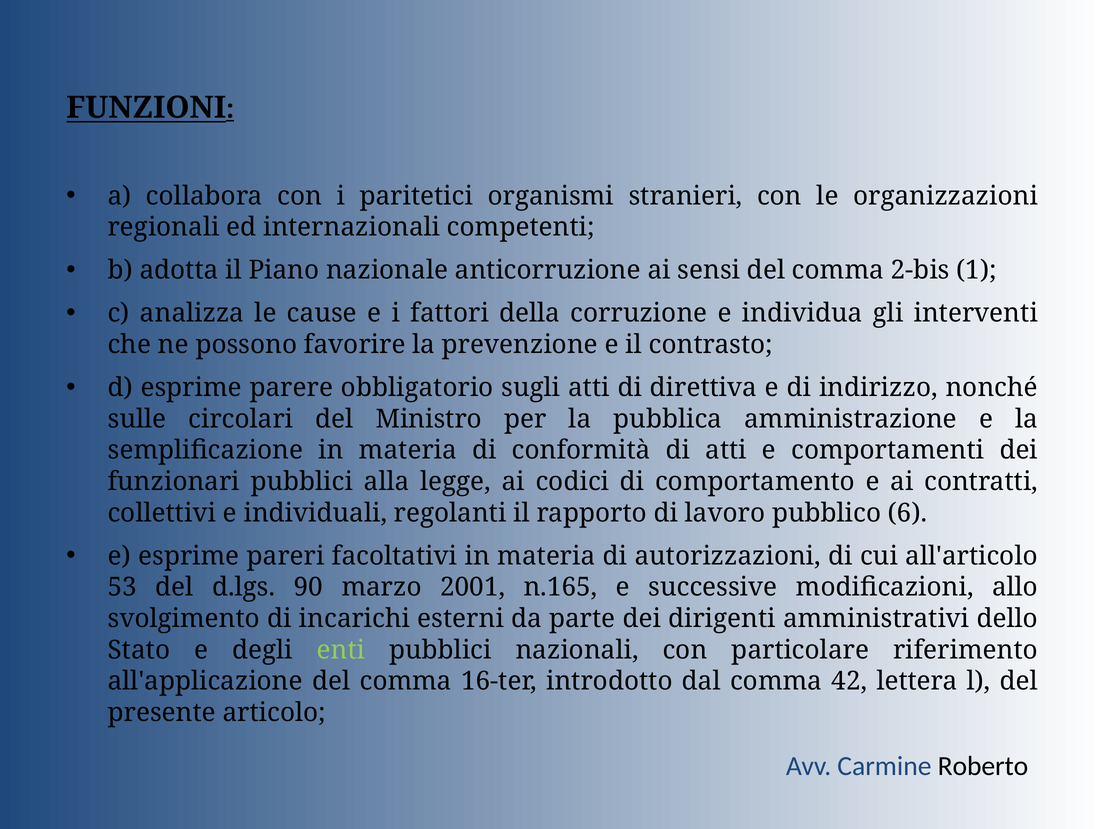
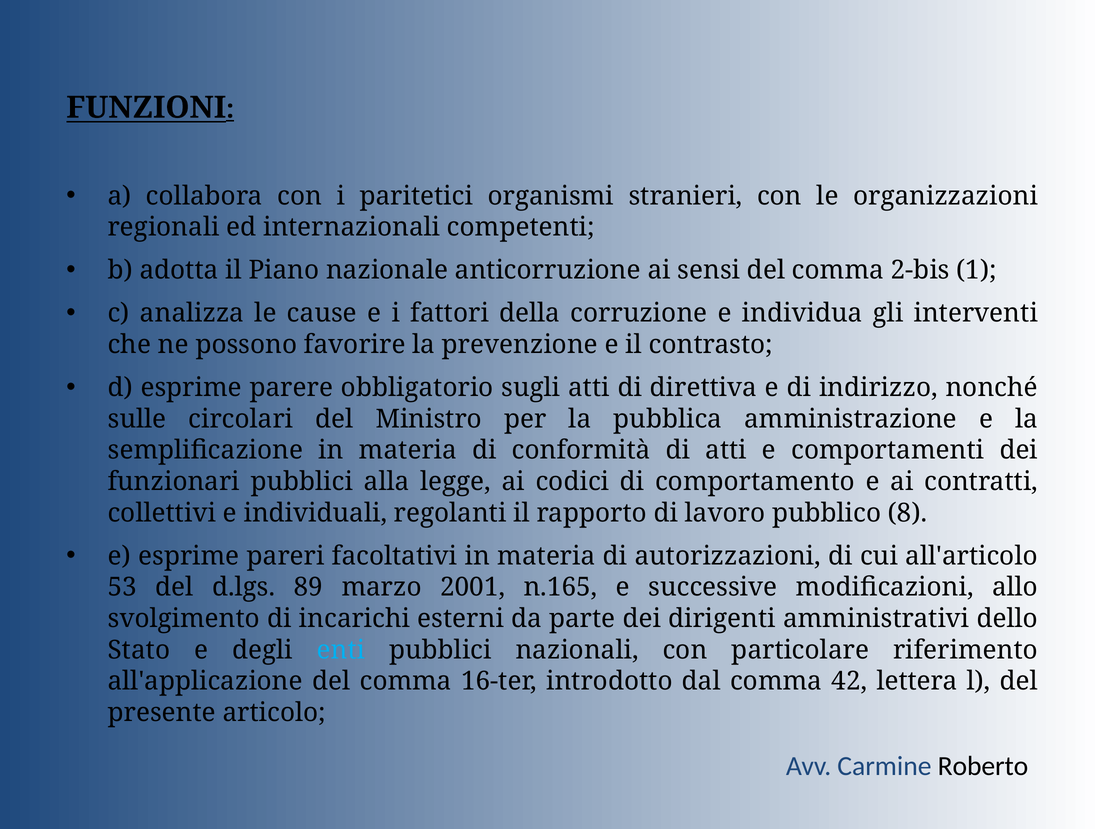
6: 6 -> 8 (908, 513)
90: 90 -> 89 (308, 587)
enti colour: light green -> light blue (341, 650)
